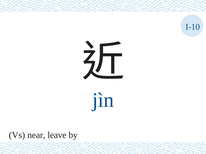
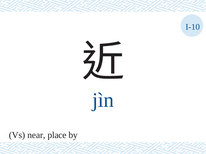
leave: leave -> place (57, 136)
